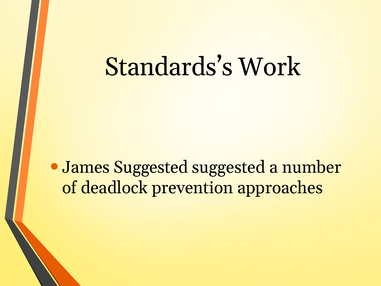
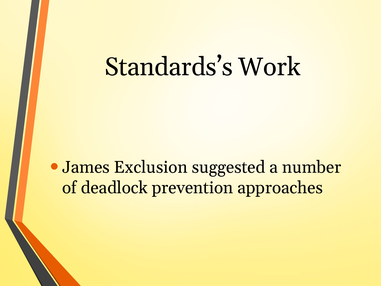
James Suggested: Suggested -> Exclusion (151, 167)
